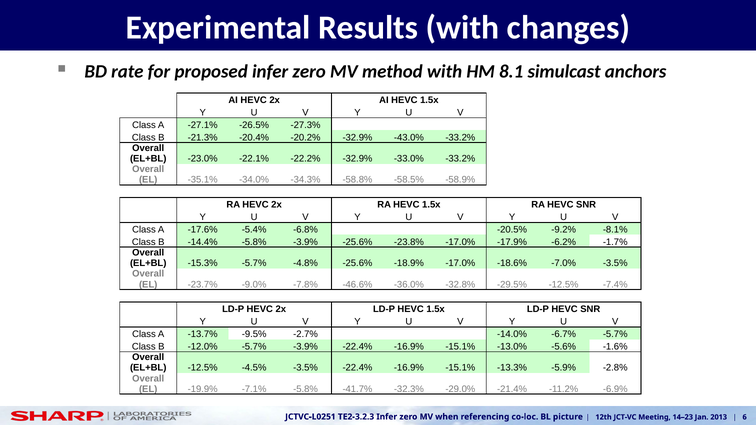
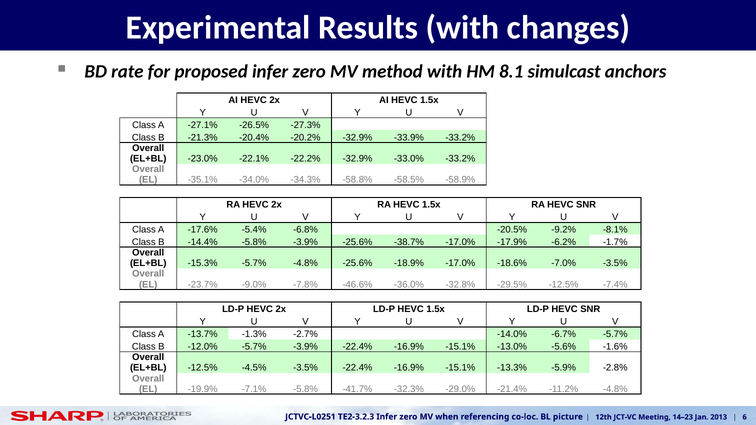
-43.0%: -43.0% -> -33.9% (409, 138)
-23.8%: -23.8% -> -38.7% (409, 242)
-9.5%: -9.5% -> -1.3% (254, 334)
-11.2% -6.9%: -6.9% -> -4.8% (615, 389)
